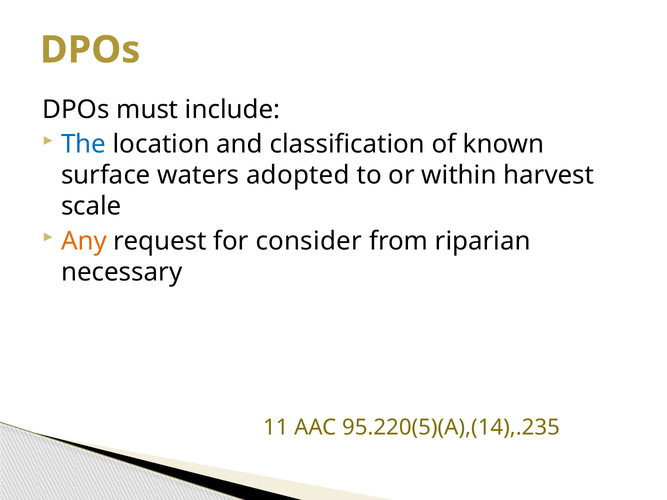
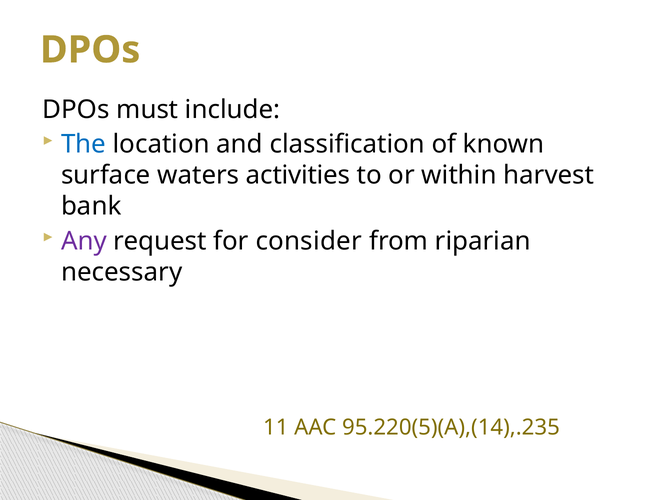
adopted: adopted -> activities (298, 175)
scale: scale -> bank (91, 206)
Any colour: orange -> purple (84, 241)
